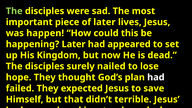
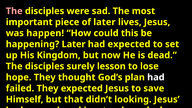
The colour: light green -> pink (14, 11)
had appeared: appeared -> expected (129, 44)
nailed: nailed -> lesson (111, 66)
terrible: terrible -> looking (133, 99)
